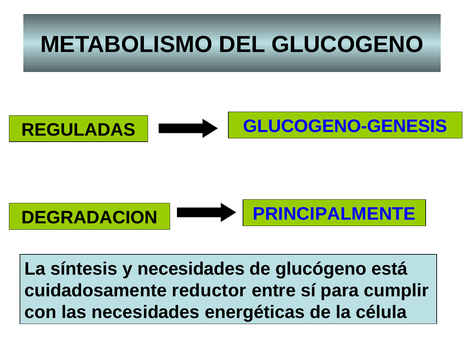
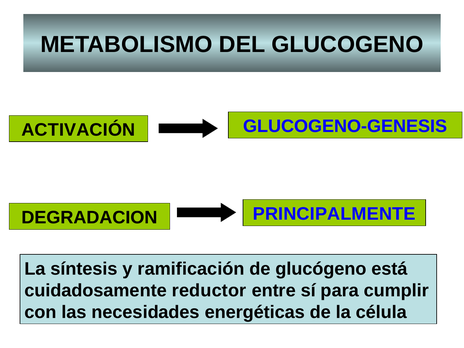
REGULADAS: REGULADAS -> ACTIVACIÓN (78, 130)
y necesidades: necesidades -> ramificación (191, 269)
